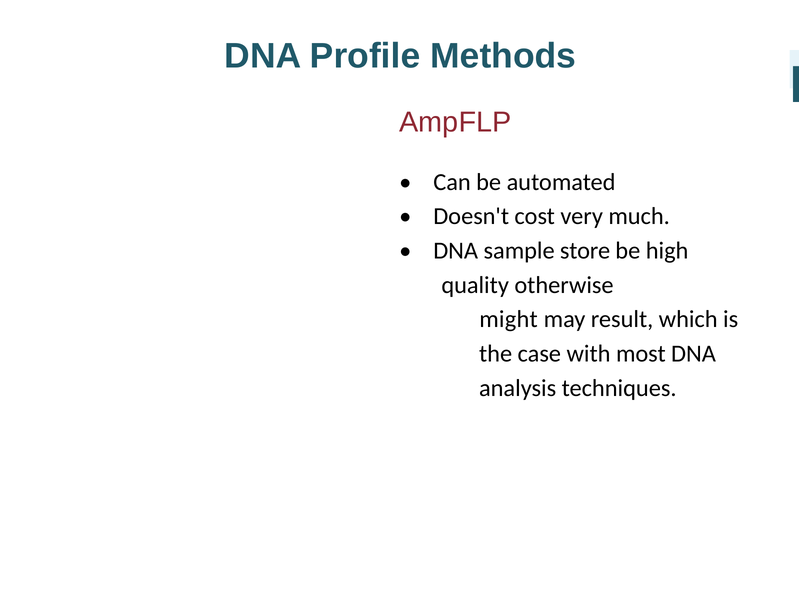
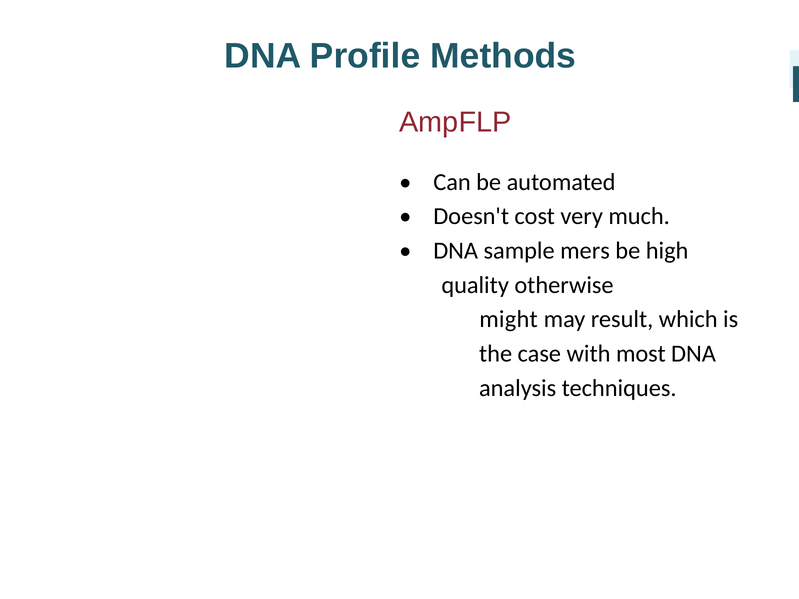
store: store -> mers (585, 251)
